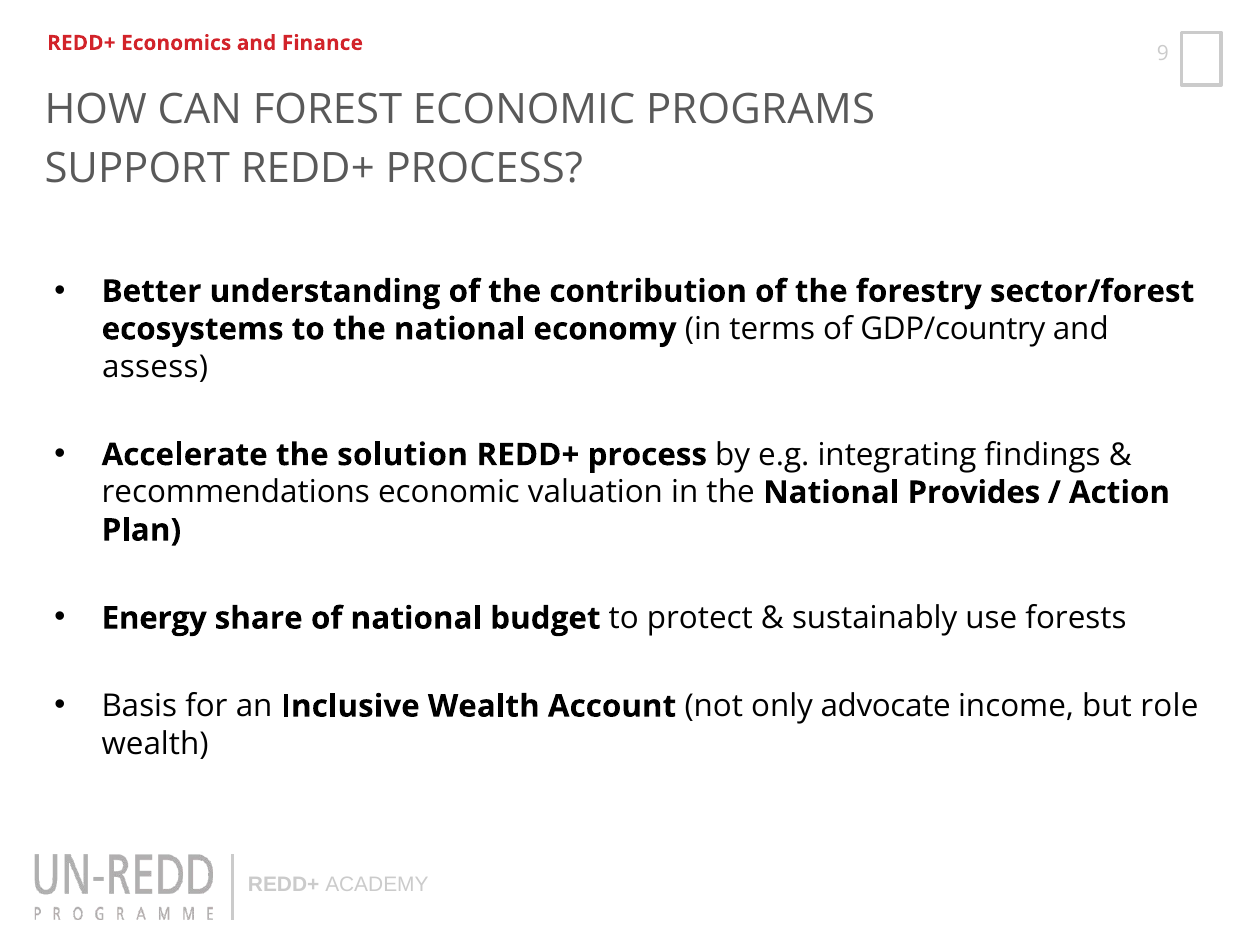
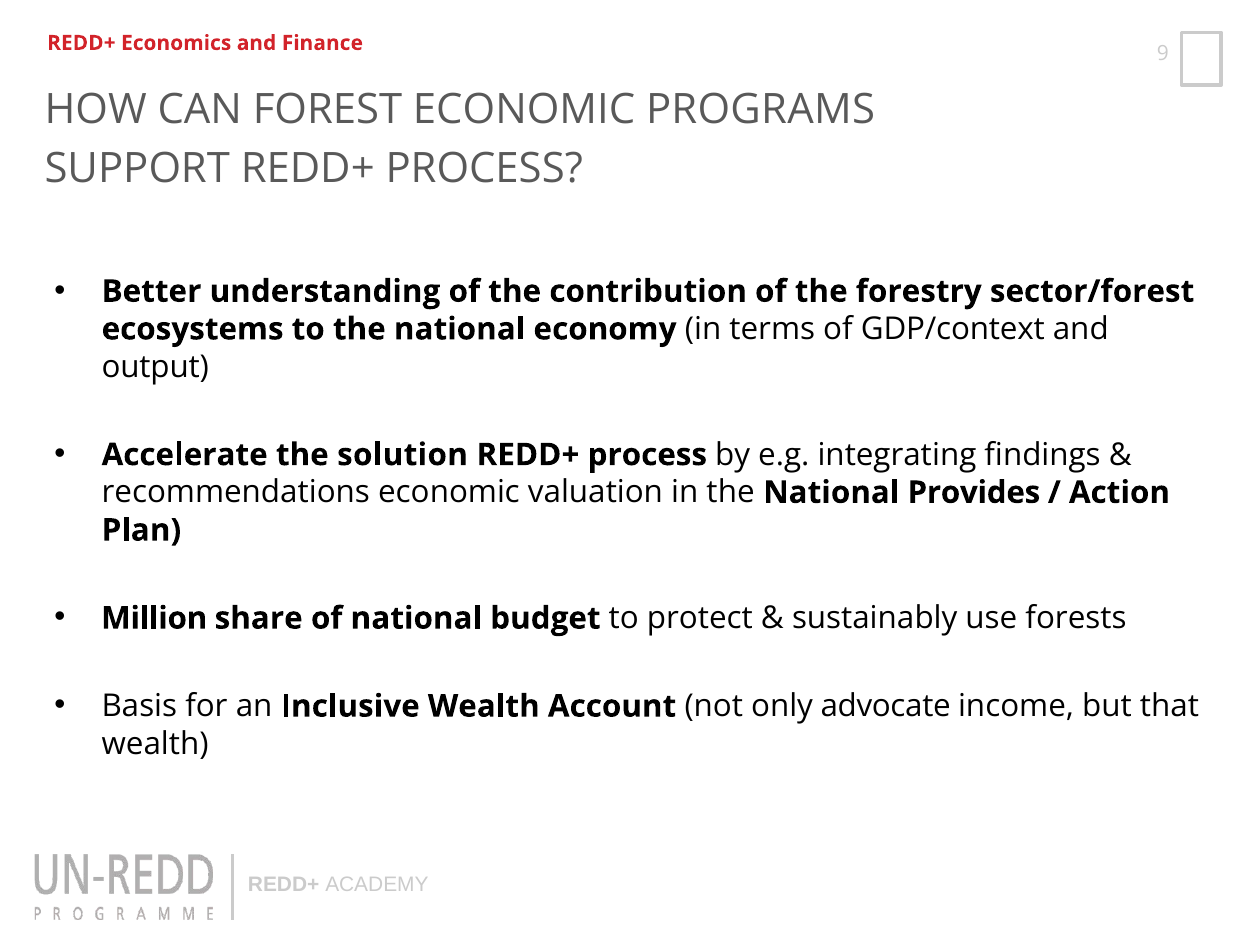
GDP/country: GDP/country -> GDP/context (953, 329)
assess: assess -> output (155, 367)
Energy: Energy -> Million (154, 618)
role: role -> that (1170, 706)
